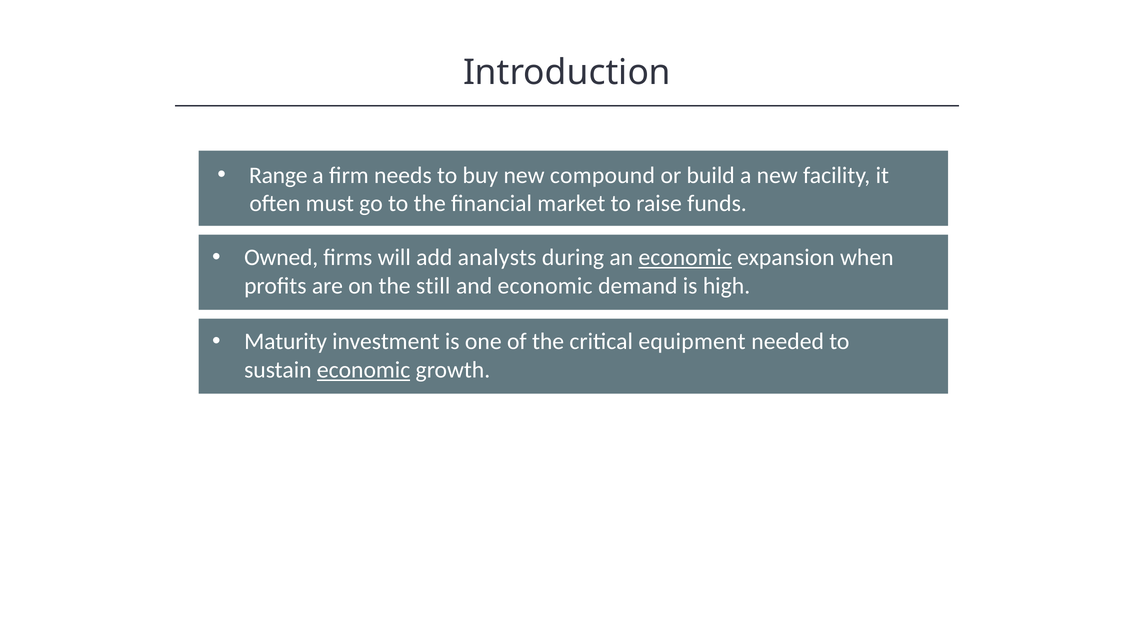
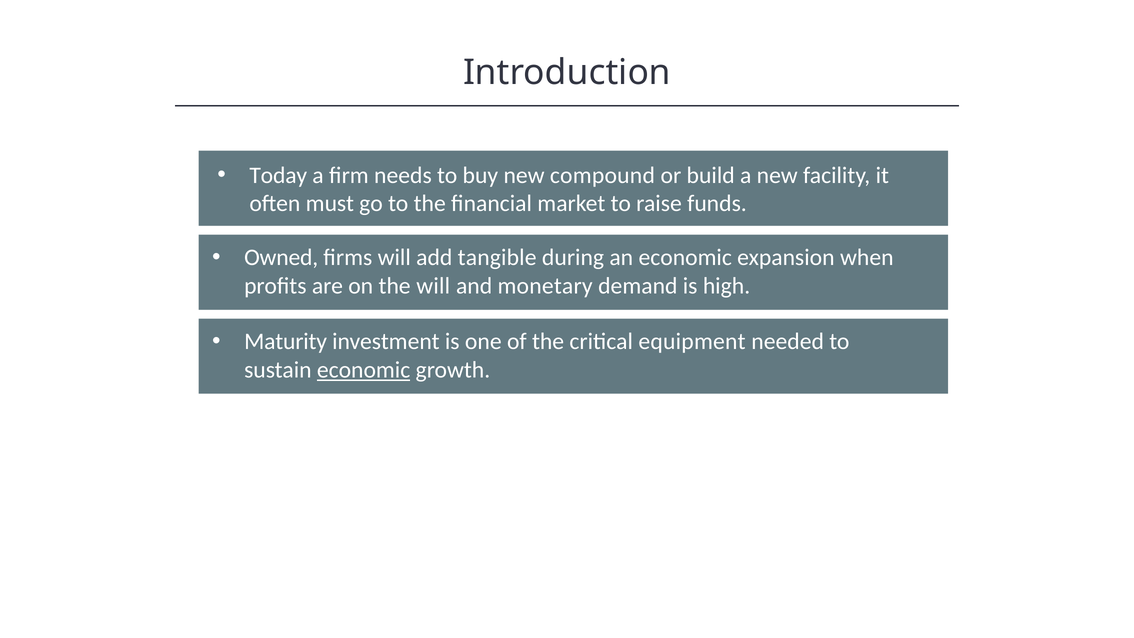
Range: Range -> Today (278, 175)
analysts: analysts -> tangible (497, 258)
economic underline: present -> none (685, 258)
the still: still -> will (433, 286)
and economic: economic -> monetary (545, 286)
